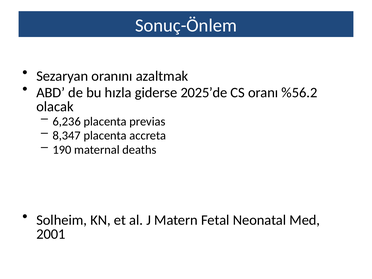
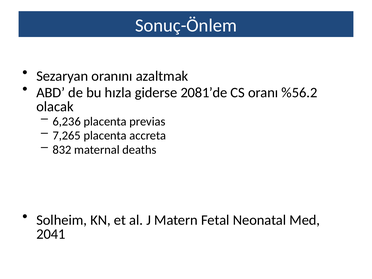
2025’de: 2025’de -> 2081’de (204, 93)
8,347: 8,347 -> 7,265 (67, 136)
190: 190 -> 832 (62, 150)
2001: 2001 -> 2041 (51, 234)
